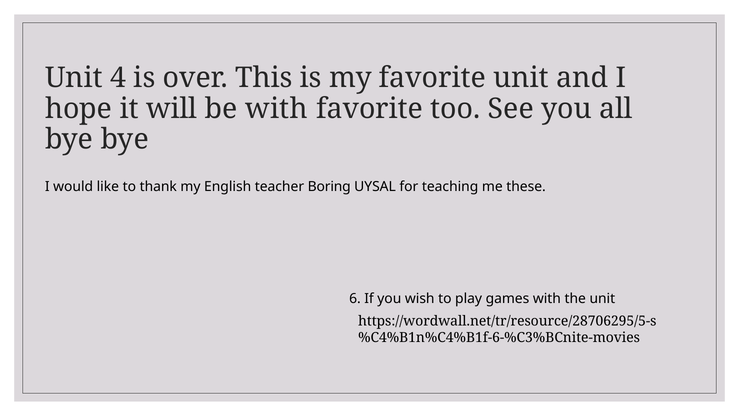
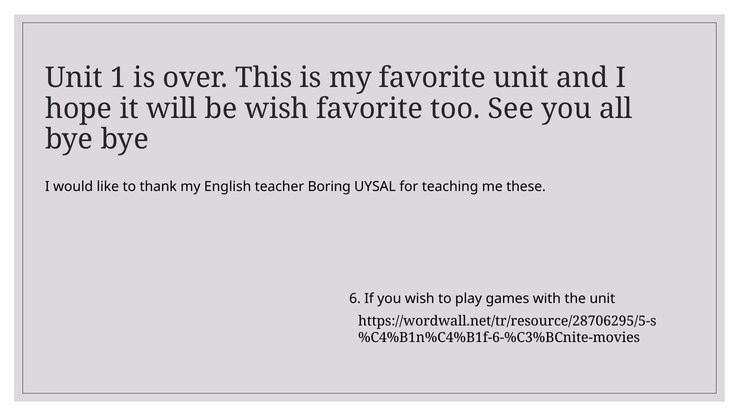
4: 4 -> 1 (118, 78)
be with: with -> wish (277, 109)
